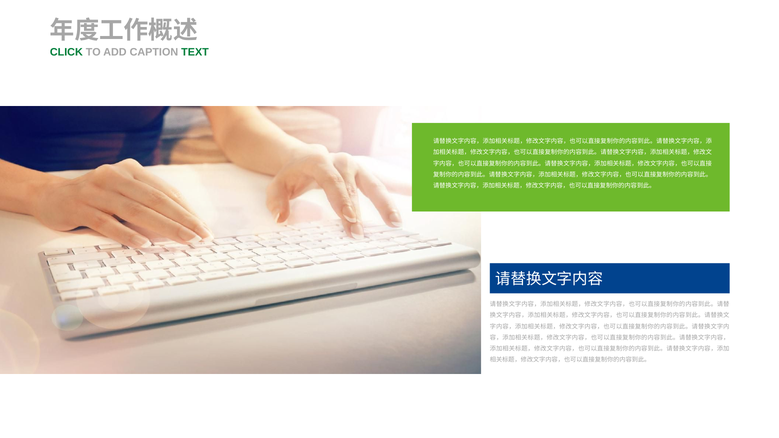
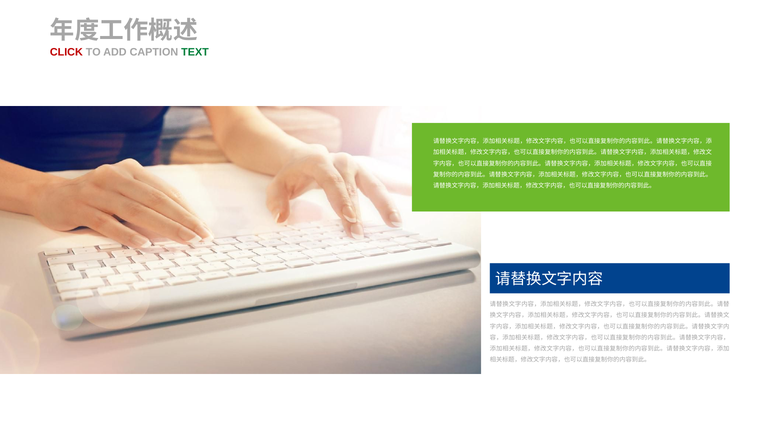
CLICK colour: green -> red (66, 52)
